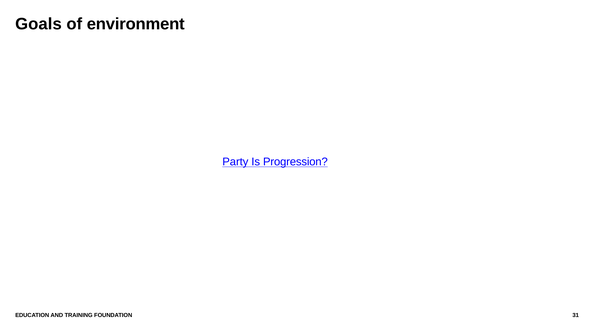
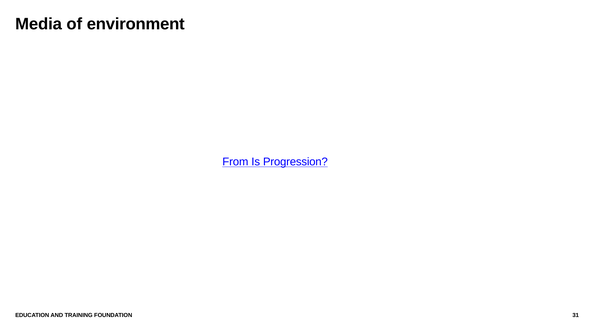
Goals: Goals -> Media (39, 24)
Party: Party -> From (235, 162)
